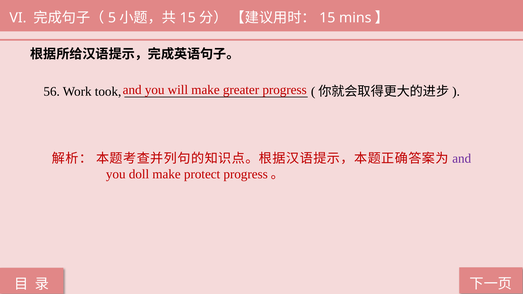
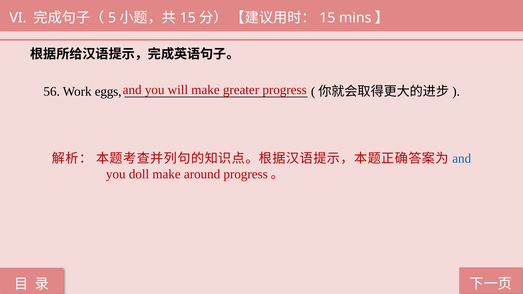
took: took -> eggs (108, 92)
and colour: purple -> blue (462, 159)
protect: protect -> around (202, 174)
